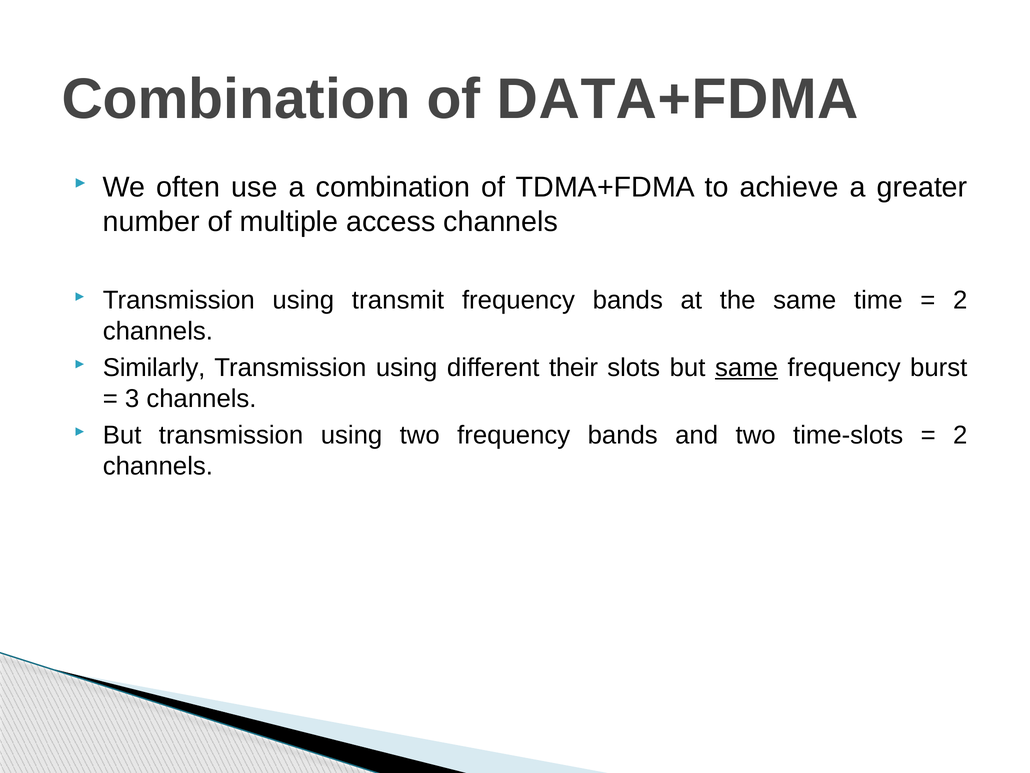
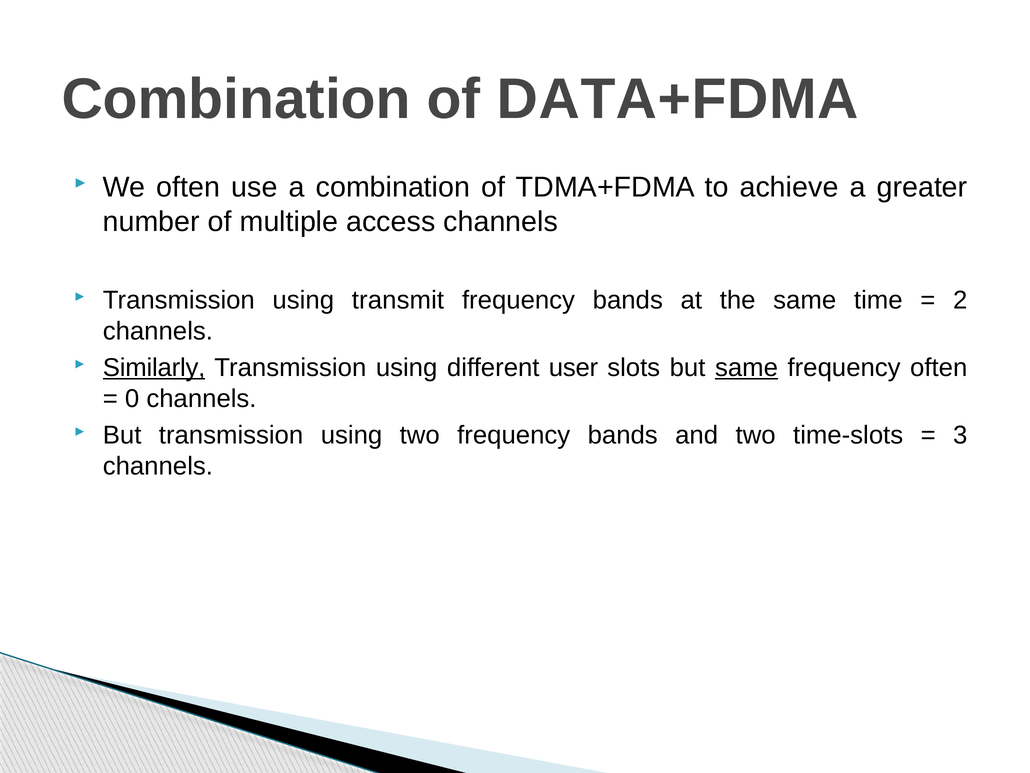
Similarly underline: none -> present (154, 368)
their: their -> user (574, 368)
frequency burst: burst -> often (939, 368)
3: 3 -> 0 (132, 398)
2: 2 -> 3 (960, 435)
